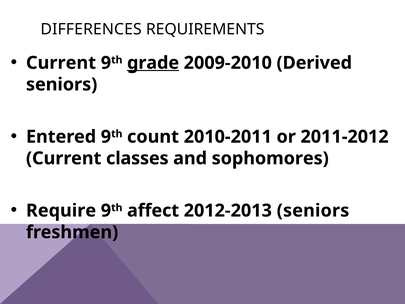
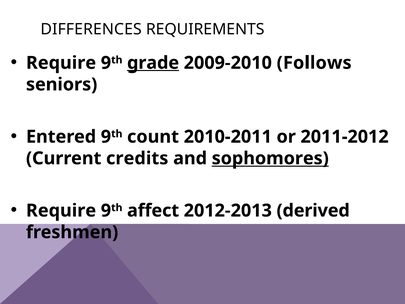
Current: Current -> Require (61, 63)
Derived: Derived -> Follows (314, 63)
classes: classes -> credits (137, 158)
sophomores underline: none -> present (270, 158)
2012-2013 seniors: seniors -> derived (313, 210)
